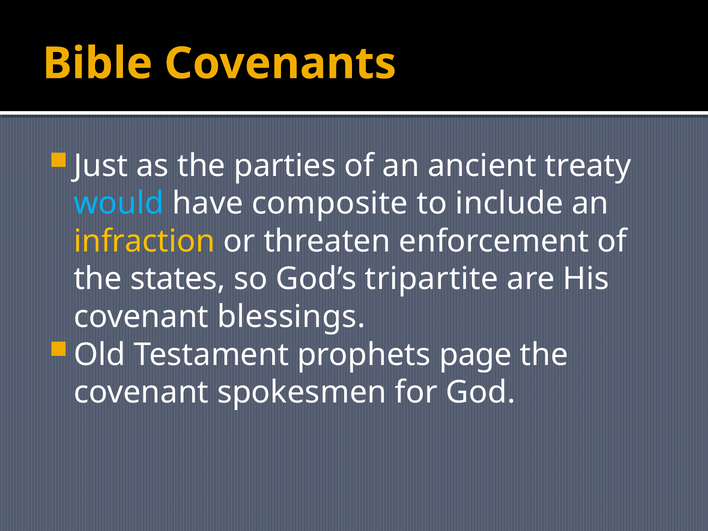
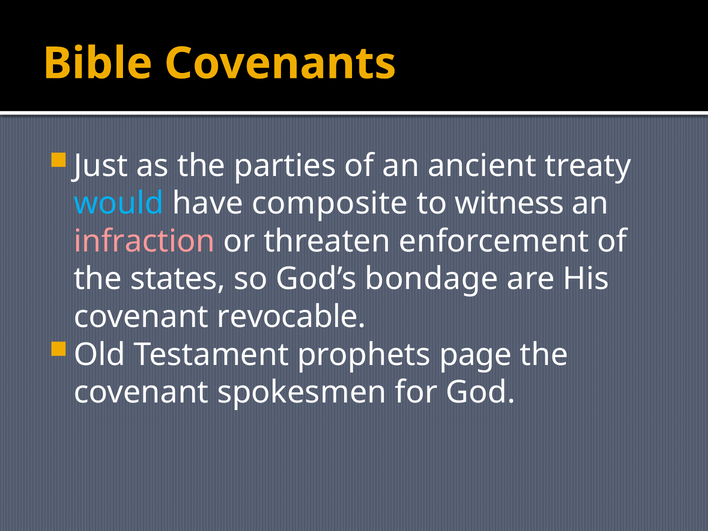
include: include -> witness (510, 203)
infraction colour: yellow -> pink (144, 241)
tripartite: tripartite -> bondage (432, 279)
blessings: blessings -> revocable (292, 317)
